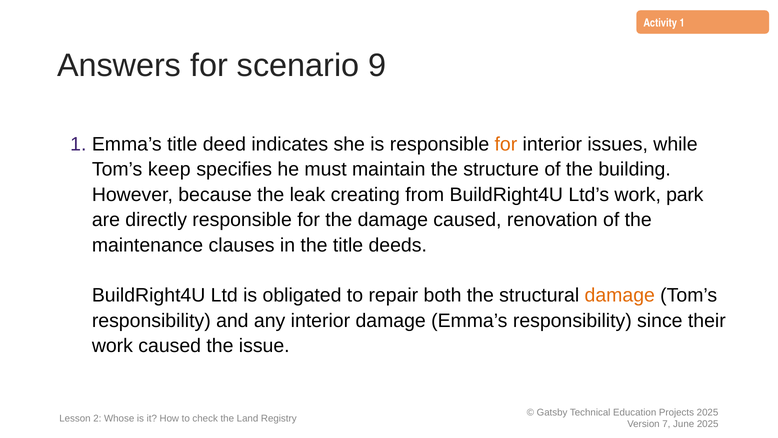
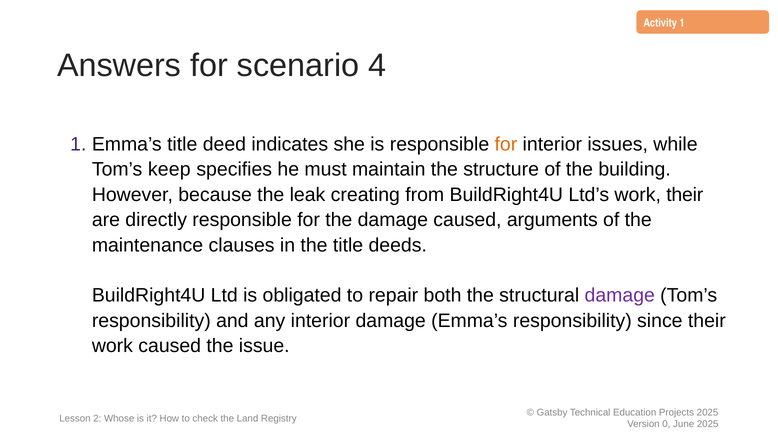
9: 9 -> 4 (377, 66)
work park: park -> their (685, 194)
renovation: renovation -> arguments (552, 220)
damage colour: orange -> purple (620, 295)
7: 7 -> 0 (666, 424)
